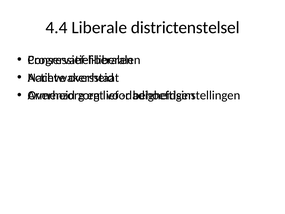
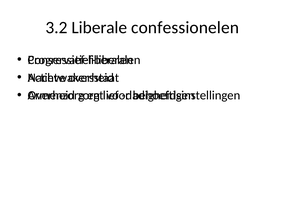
4.4: 4.4 -> 3.2 (56, 28)
districtenstelsel: districtenstelsel -> confessionelen (185, 28)
